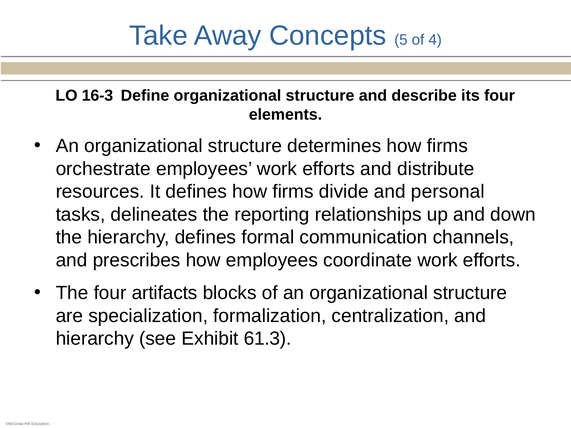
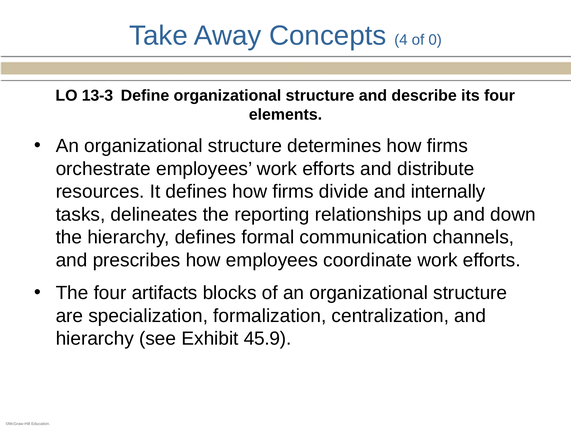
5: 5 -> 4 (401, 40)
4: 4 -> 0 (435, 40)
16-3: 16-3 -> 13-3 (97, 96)
personal: personal -> internally (448, 192)
61.3: 61.3 -> 45.9 (268, 339)
